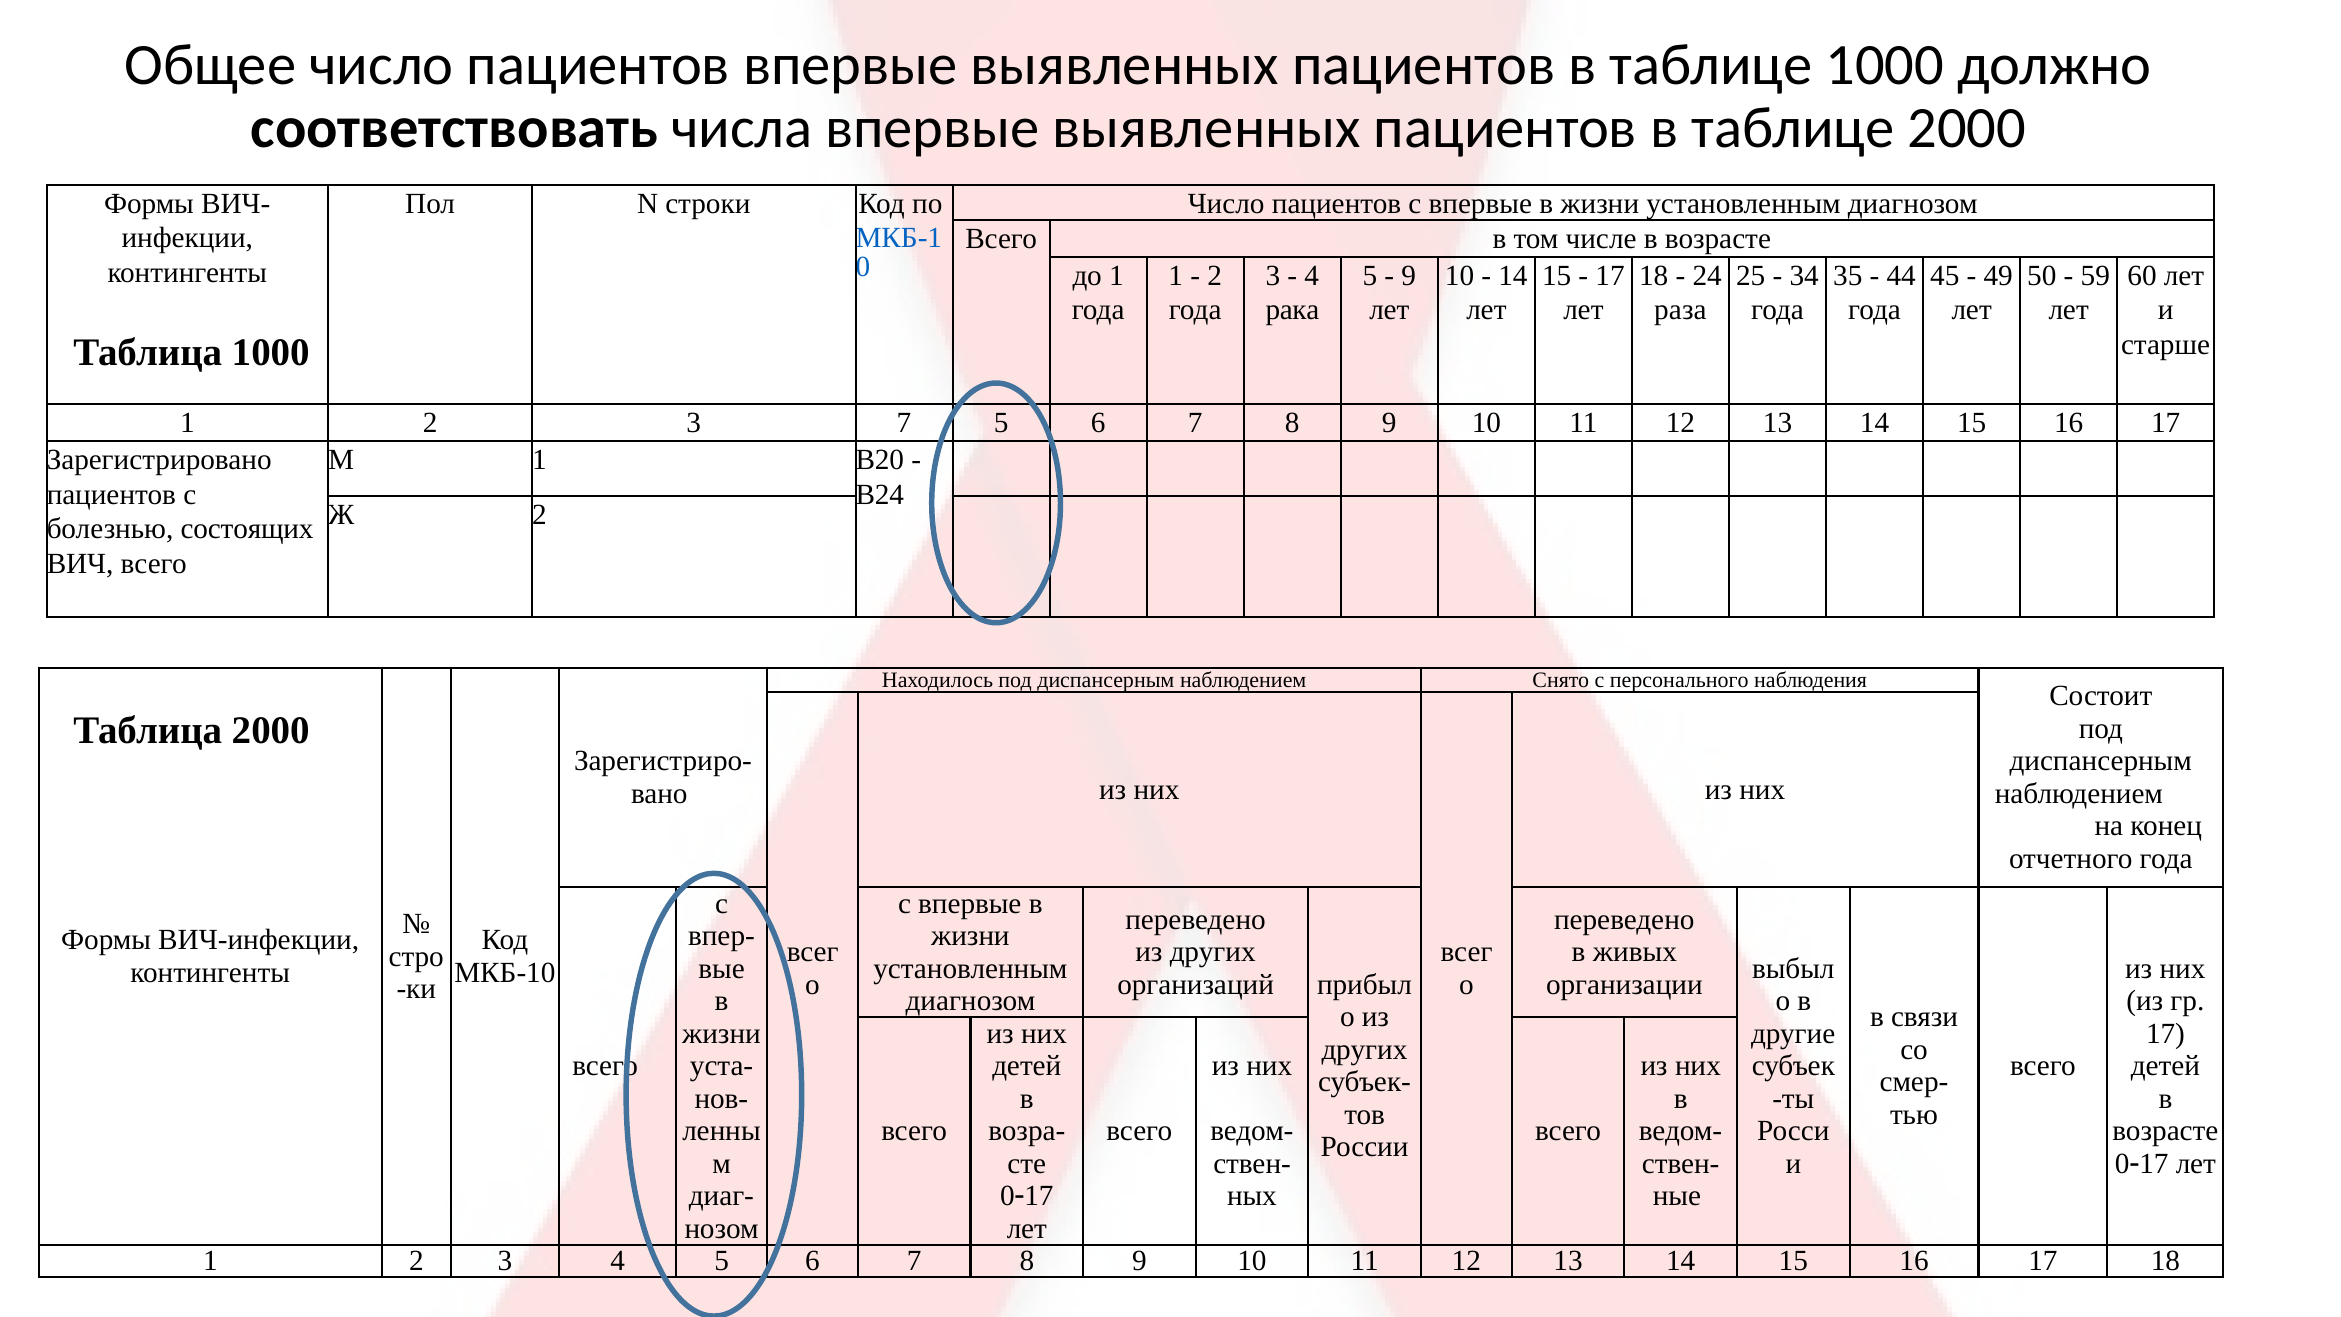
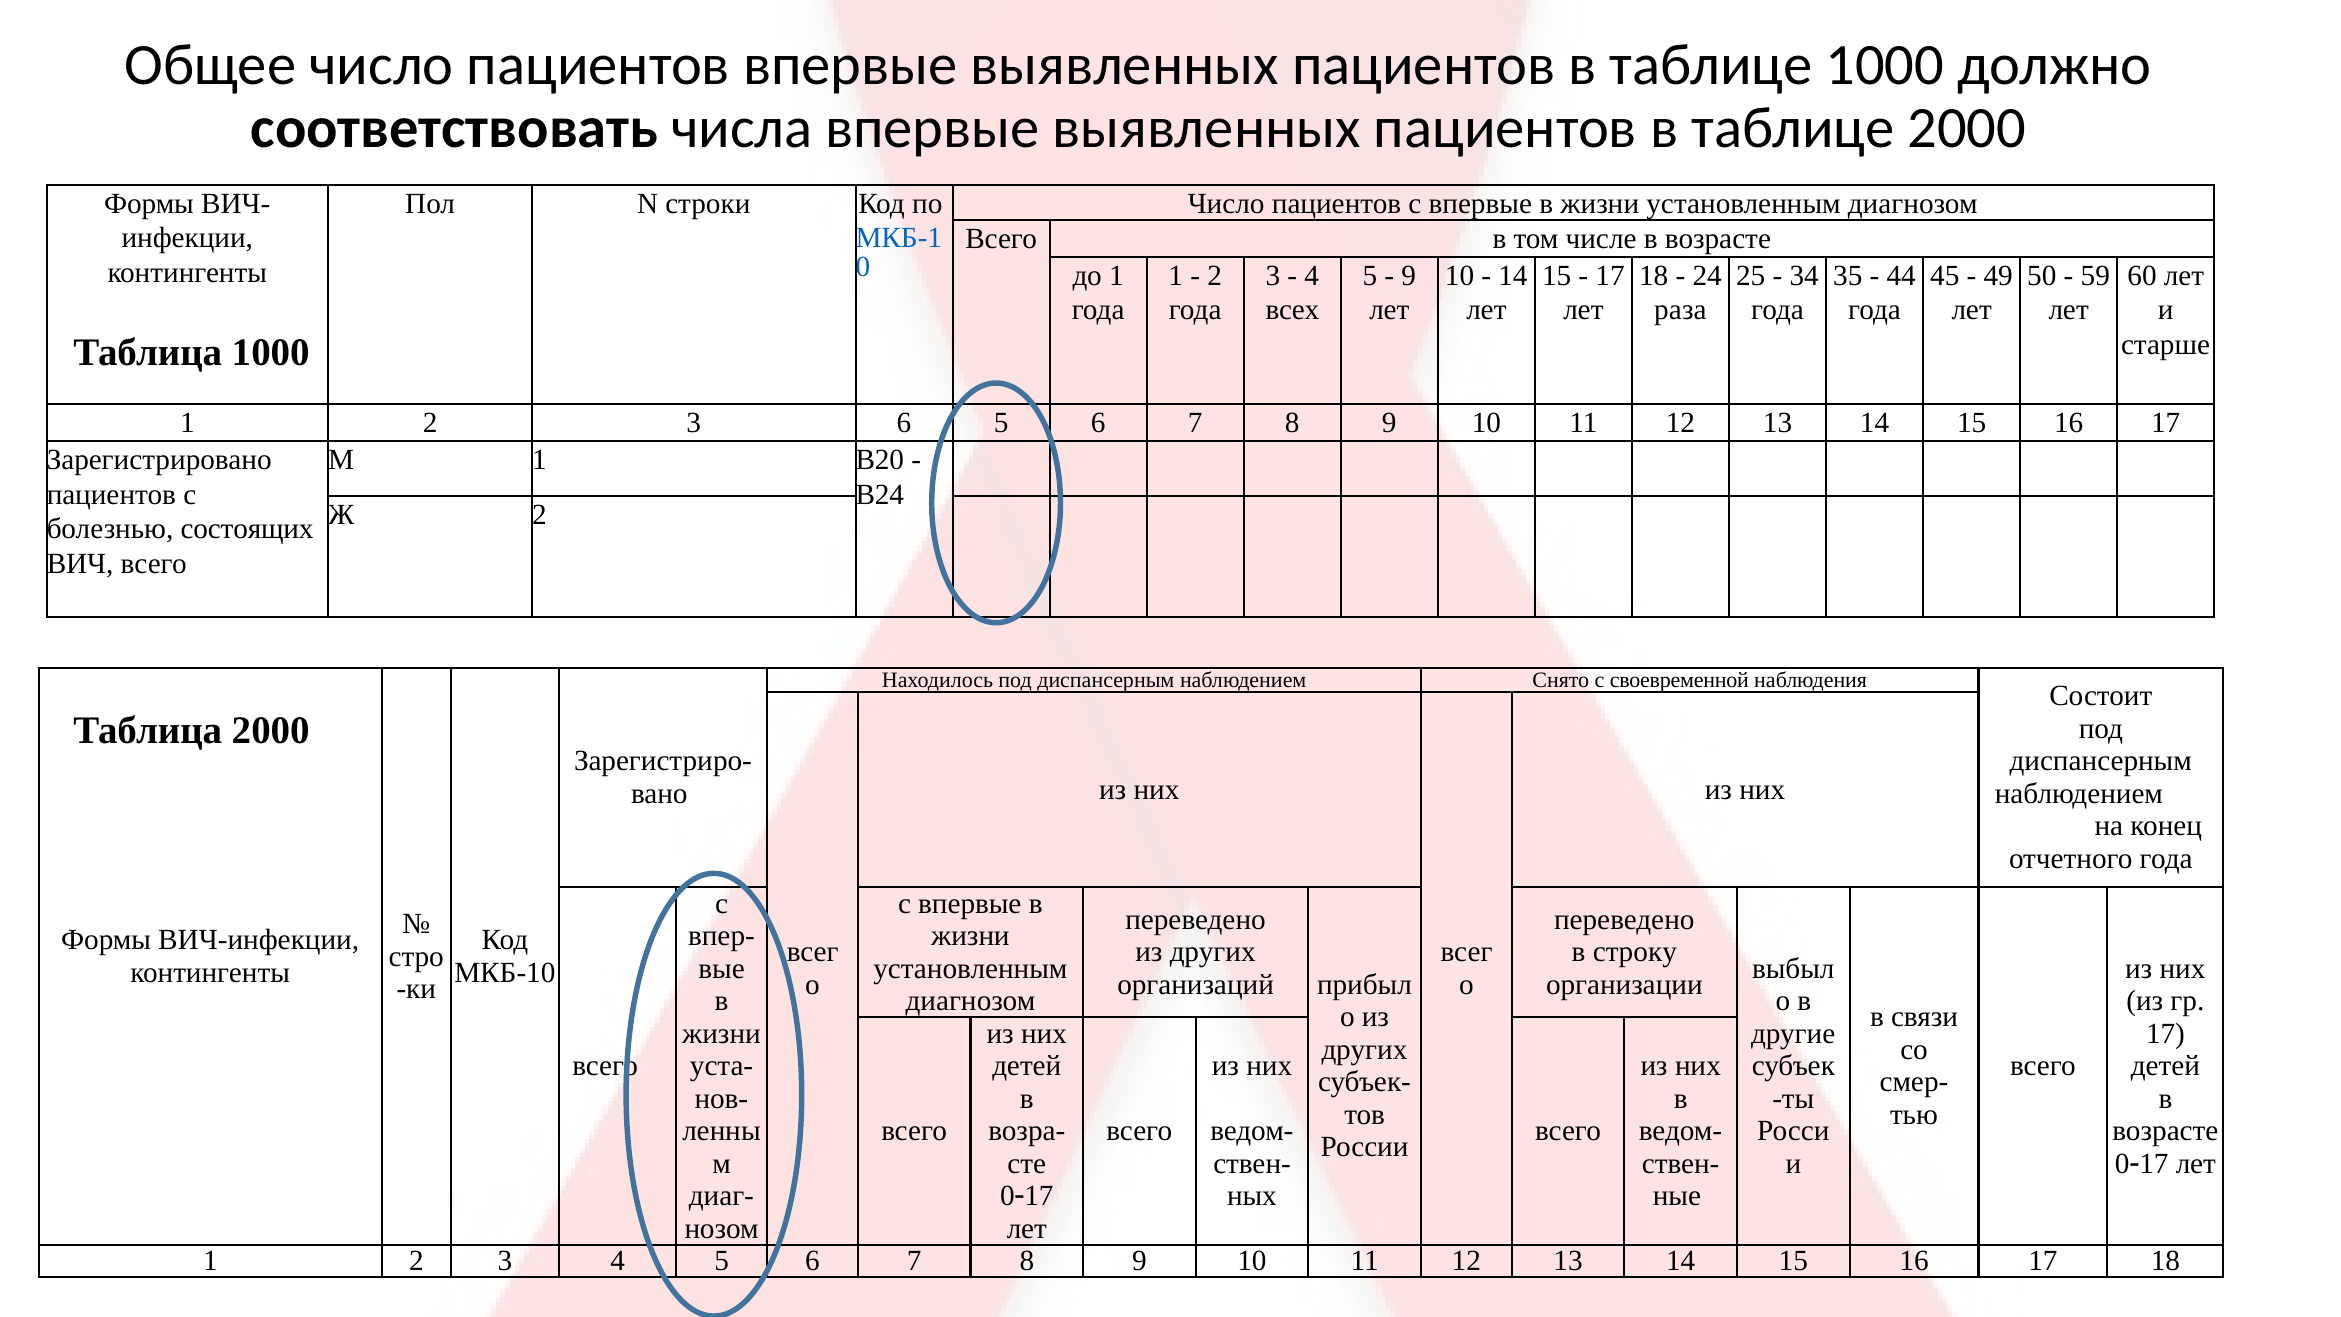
рака: рака -> всех (1292, 310)
3 7: 7 -> 6 (904, 423)
персонального: персонального -> своевременной (1679, 680)
живых: живых -> строку (1635, 952)
